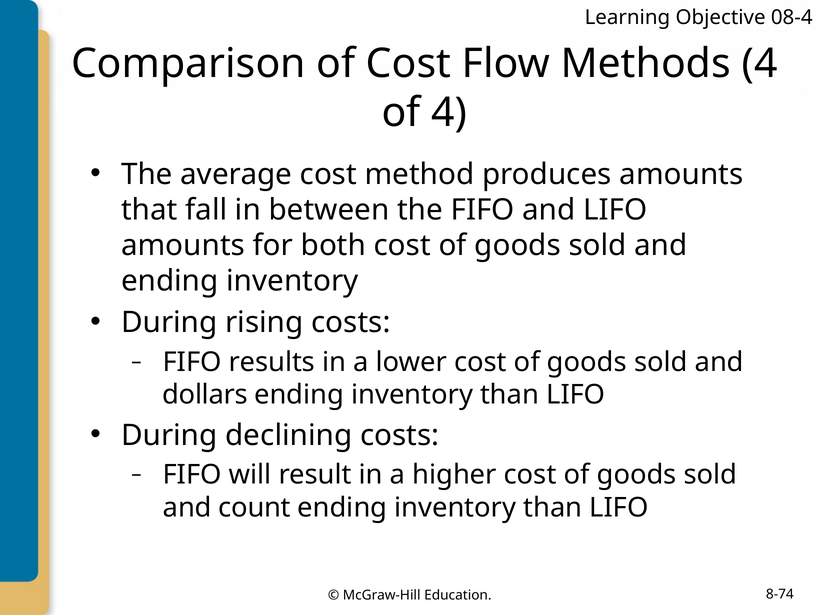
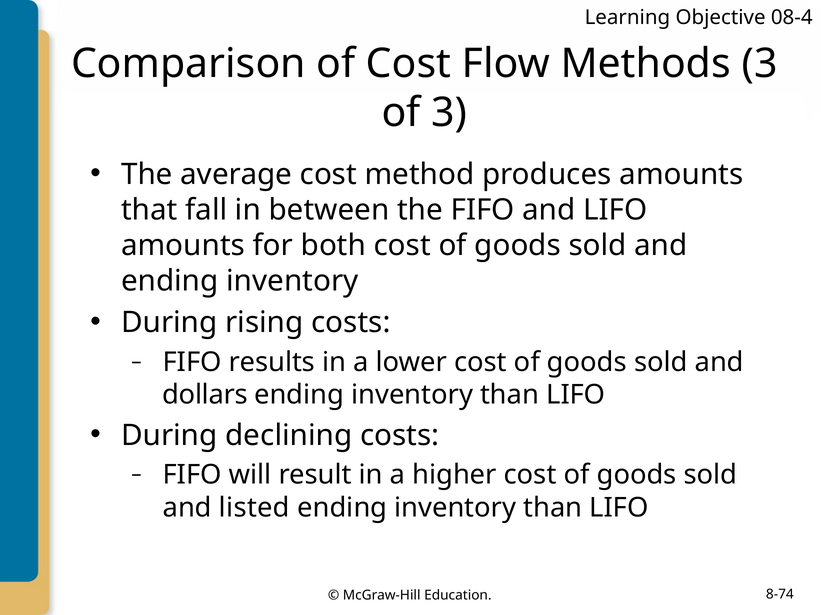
Methods 4: 4 -> 3 (760, 64)
of 4: 4 -> 3 (449, 113)
count: count -> listed (254, 508)
